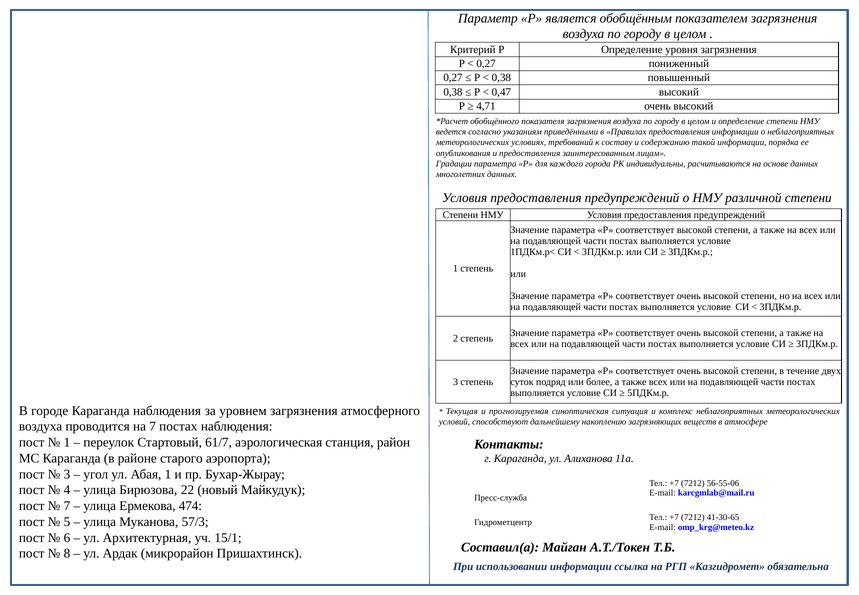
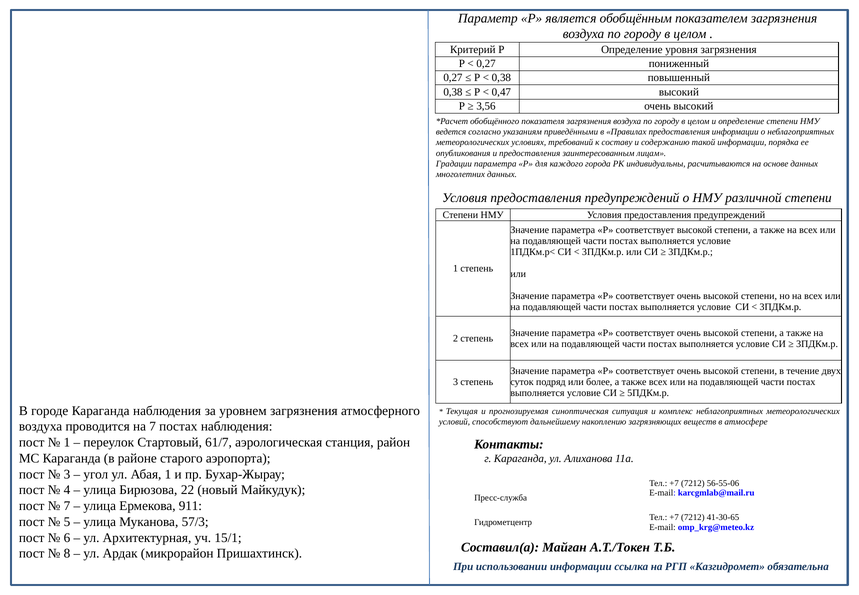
4,71: 4,71 -> 3,56 (486, 106)
474: 474 -> 911 (190, 506)
